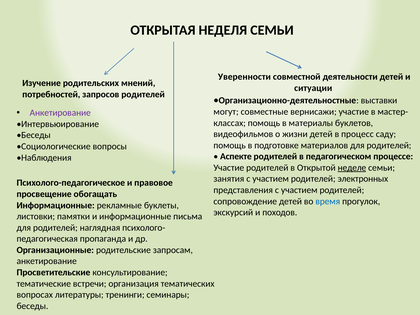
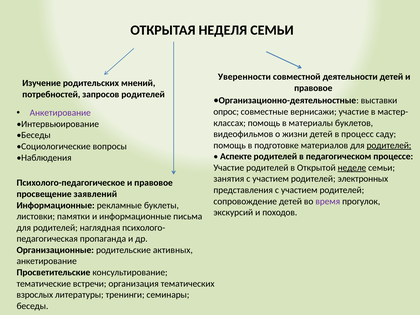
ситуации: ситуации -> правовое (313, 88)
могут: могут -> опрос (226, 112)
родителей underline: none -> present (389, 145)
обогащать: обогащать -> заявлений (95, 194)
время colour: blue -> purple (328, 201)
запросам: запросам -> активных (173, 250)
вопросах: вопросах -> взрослых (35, 295)
